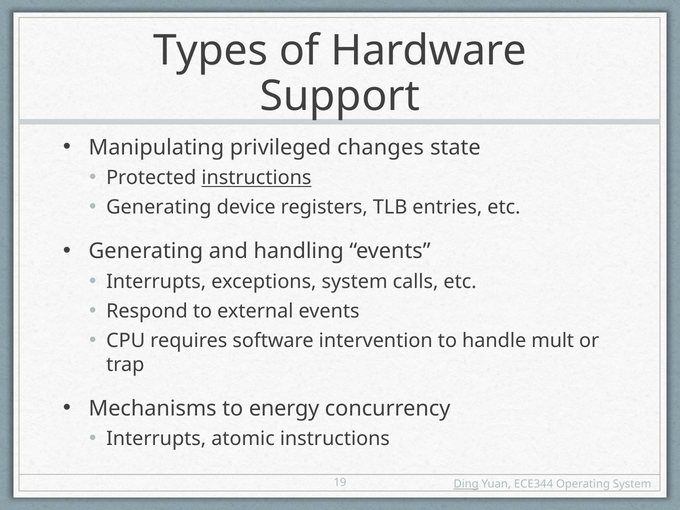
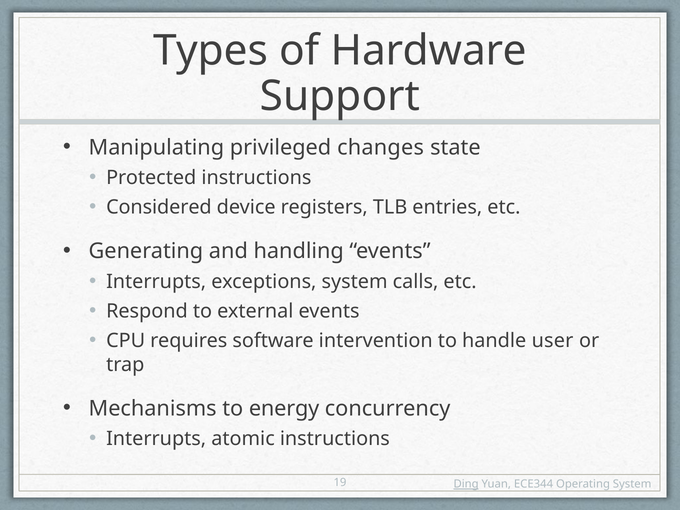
instructions underline: present -> none (256, 178)
Generating: Generating -> Considered (159, 207)
mult: mult -> user (553, 341)
